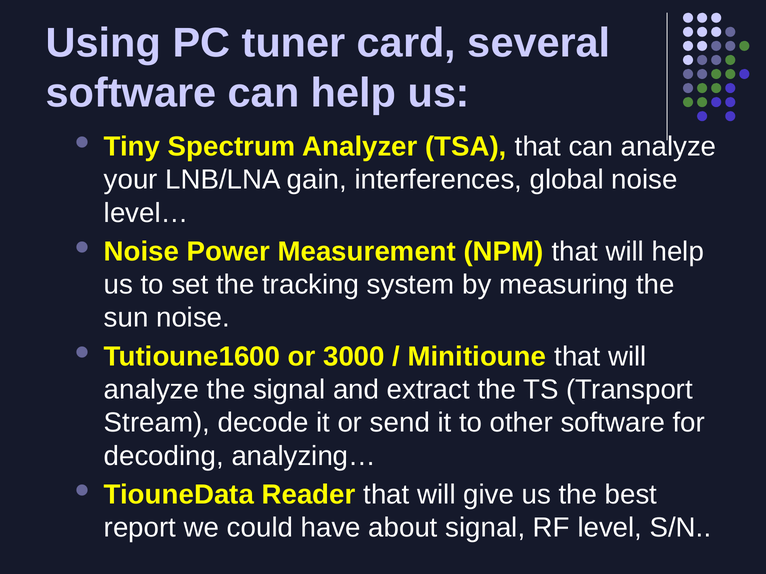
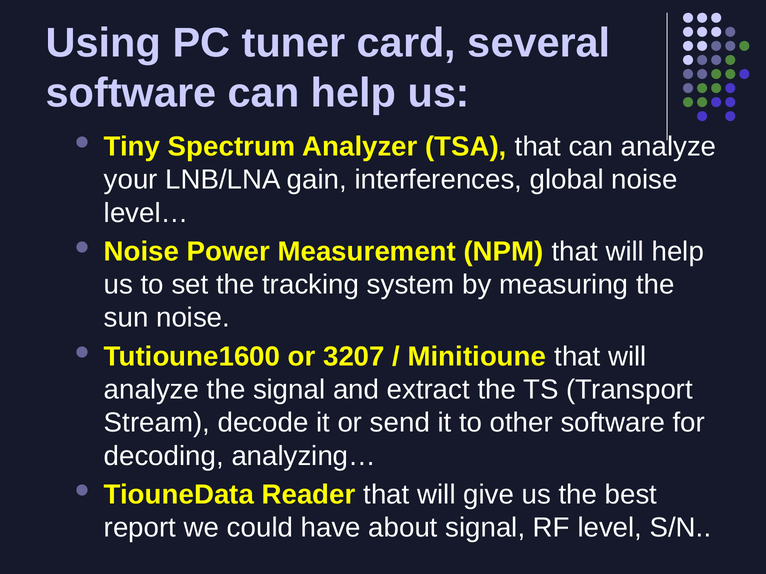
3000: 3000 -> 3207 (354, 357)
